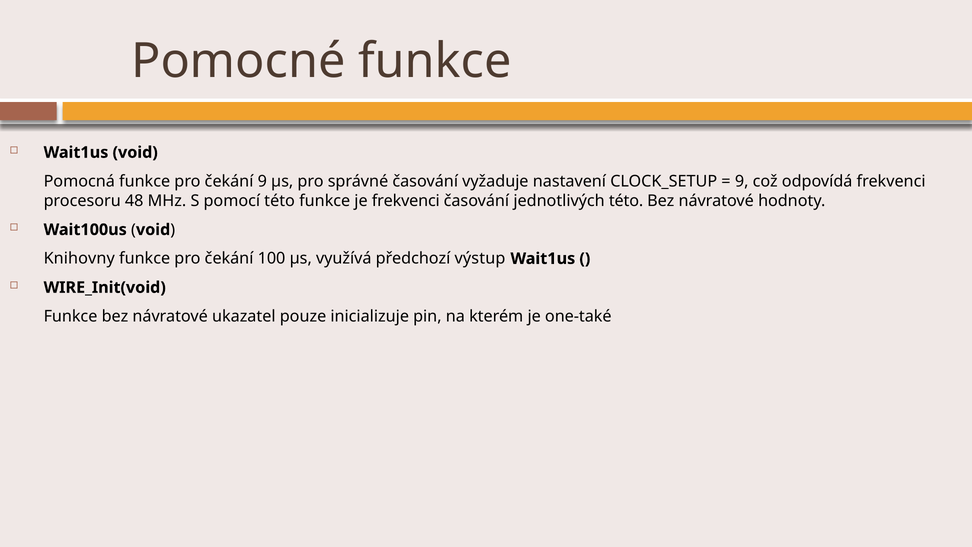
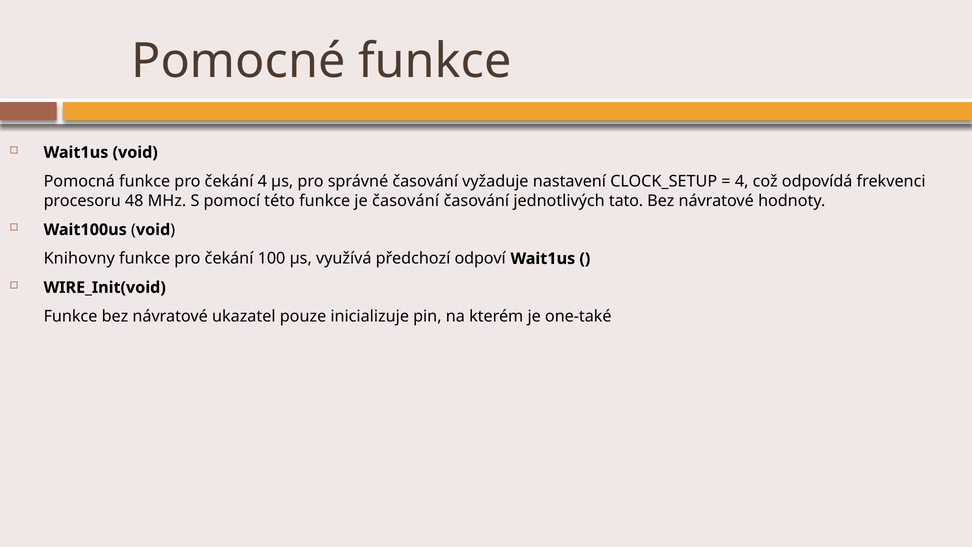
čekání 9: 9 -> 4 (262, 181)
9: 9 -> 4 (742, 181)
je frekvenci: frekvenci -> časování (406, 201)
jednotlivých této: této -> tato (626, 201)
výstup: výstup -> odpoví (480, 259)
